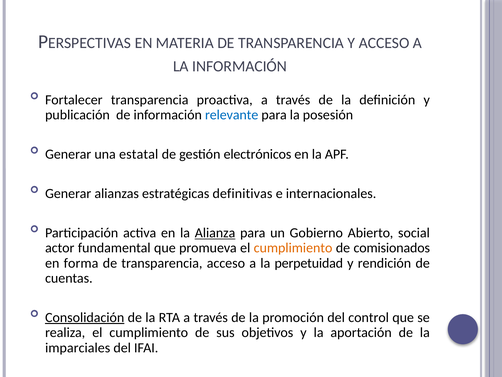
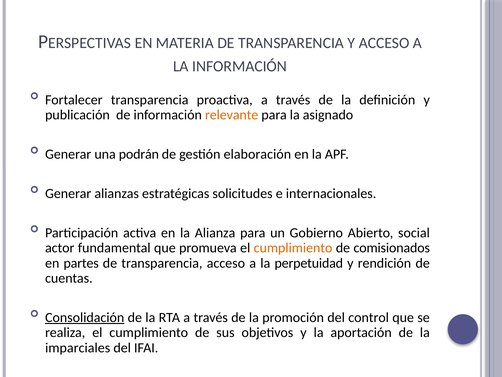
relevante colour: blue -> orange (232, 115)
posesión: posesión -> asignado (328, 115)
estatal: estatal -> podrán (139, 154)
electrónicos: electrónicos -> elaboración (257, 154)
definitivas: definitivas -> solicitudes (243, 193)
Alianza underline: present -> none (215, 233)
forma: forma -> partes (81, 263)
